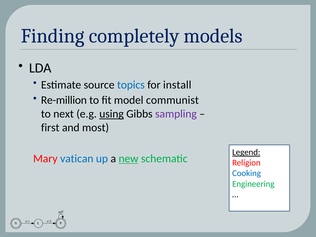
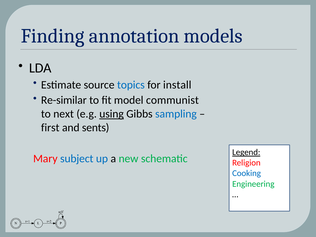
completely: completely -> annotation (134, 36)
Re-million: Re-million -> Re-similar (64, 100)
sampling colour: purple -> blue (176, 114)
most: most -> sents (96, 128)
vatican: vatican -> subject (77, 159)
new underline: present -> none (129, 159)
